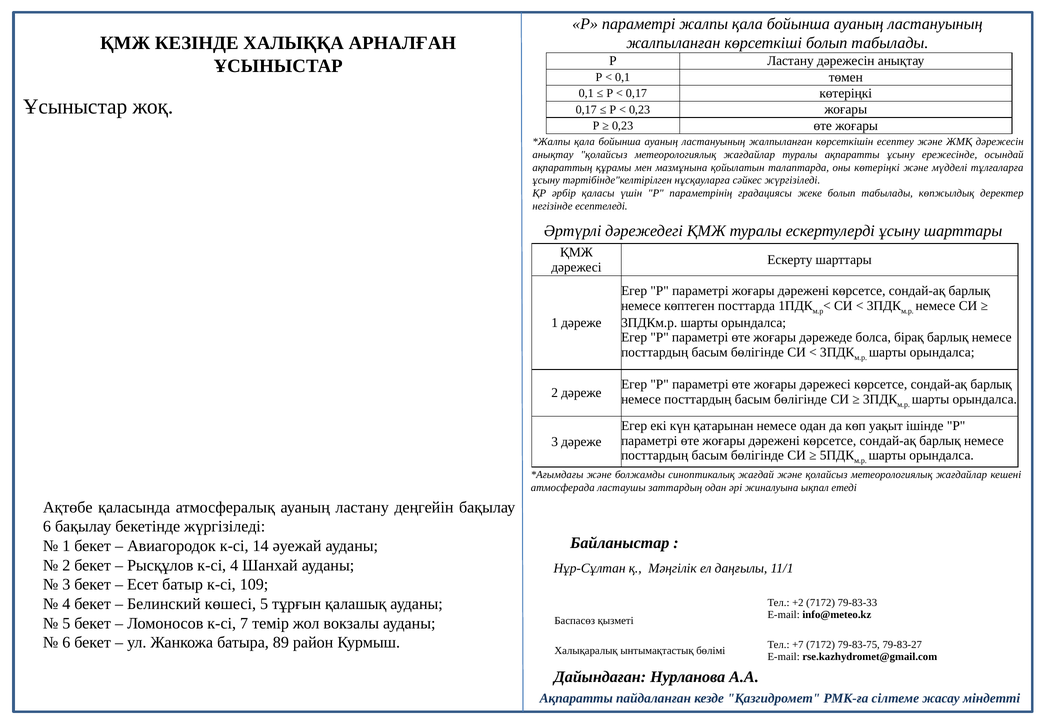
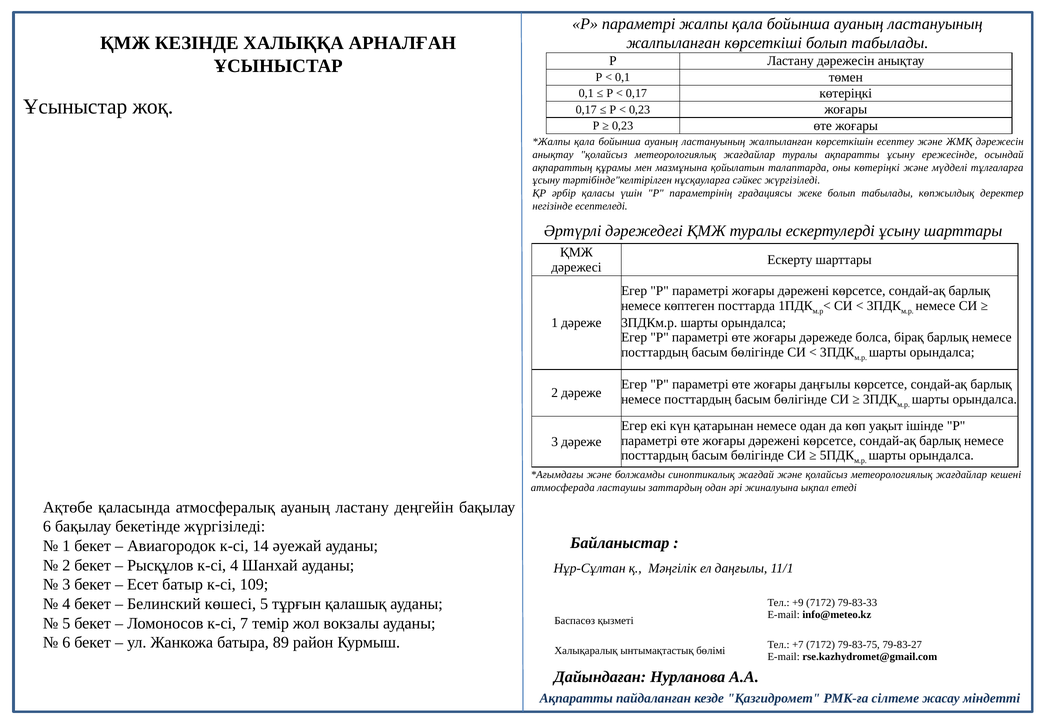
жоғары дәрежесі: дәрежесі -> даңғылы (825, 385)
+2: +2 -> +9 (798, 603)
